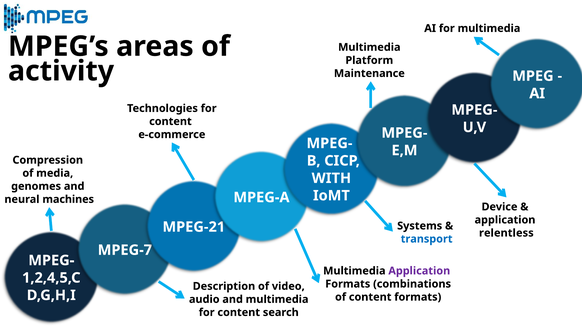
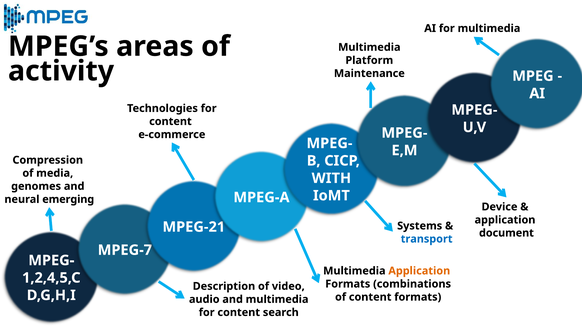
machines: machines -> emerging (68, 200)
relentless: relentless -> document (506, 233)
Application colour: purple -> orange (419, 271)
